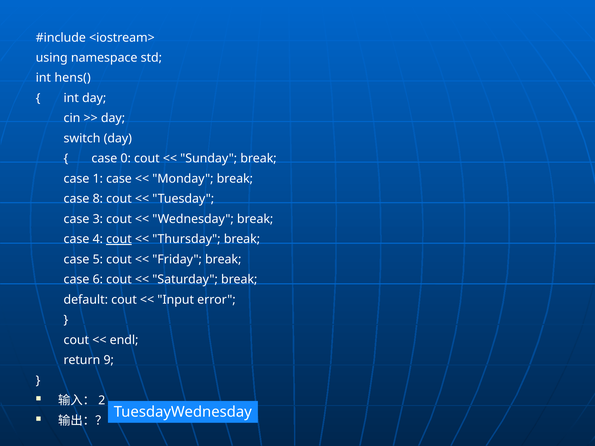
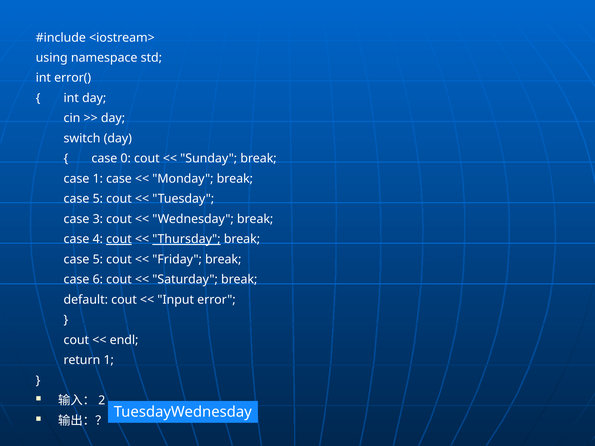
hens(: hens( -> error( (73, 78)
8: 8 -> 5 (98, 199)
Thursday underline: none -> present (186, 239)
return 9: 9 -> 1 (109, 360)
